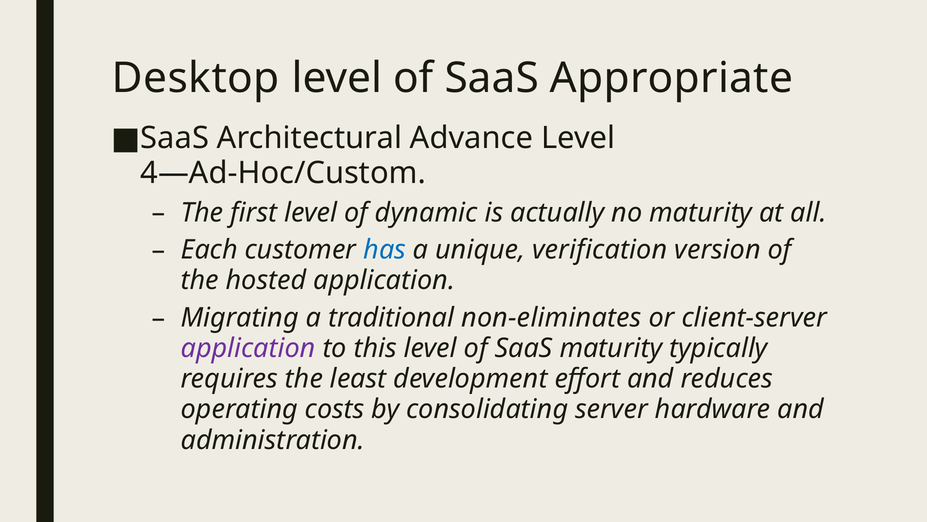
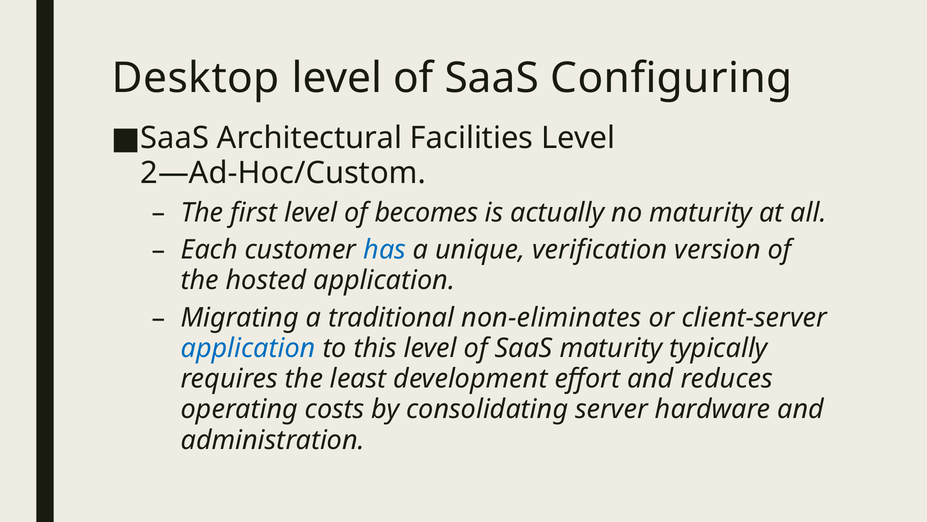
Appropriate: Appropriate -> Configuring (671, 78)
Advance: Advance -> Facilities (472, 138)
4—Ad-Hoc/Custom: 4—Ad-Hoc/Custom -> 2—Ad-Hoc/Custom (283, 173)
dynamic: dynamic -> becomes (426, 212)
application colour: purple -> blue (248, 348)
